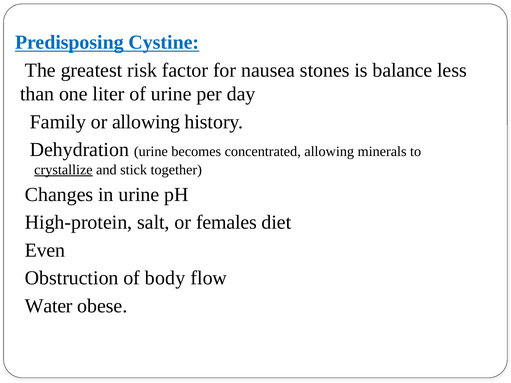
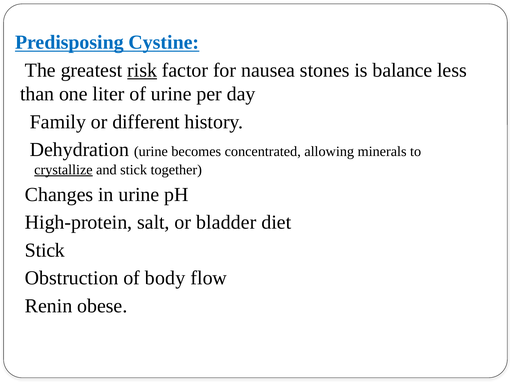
risk underline: none -> present (142, 70)
or allowing: allowing -> different (146, 122)
females: females -> bladder (226, 223)
Even: Even -> Stick (45, 250)
Water: Water -> Renin (49, 306)
